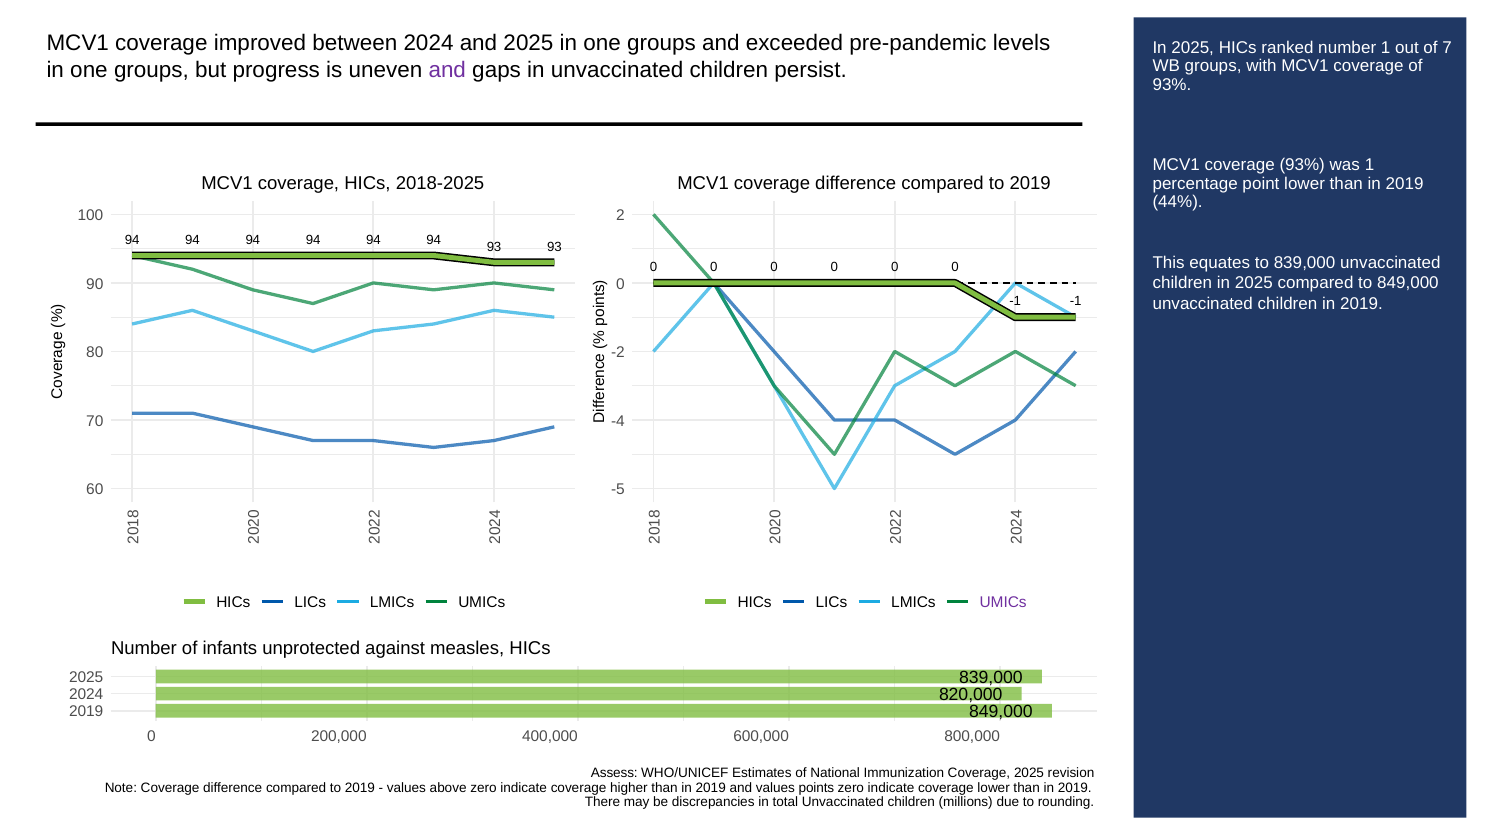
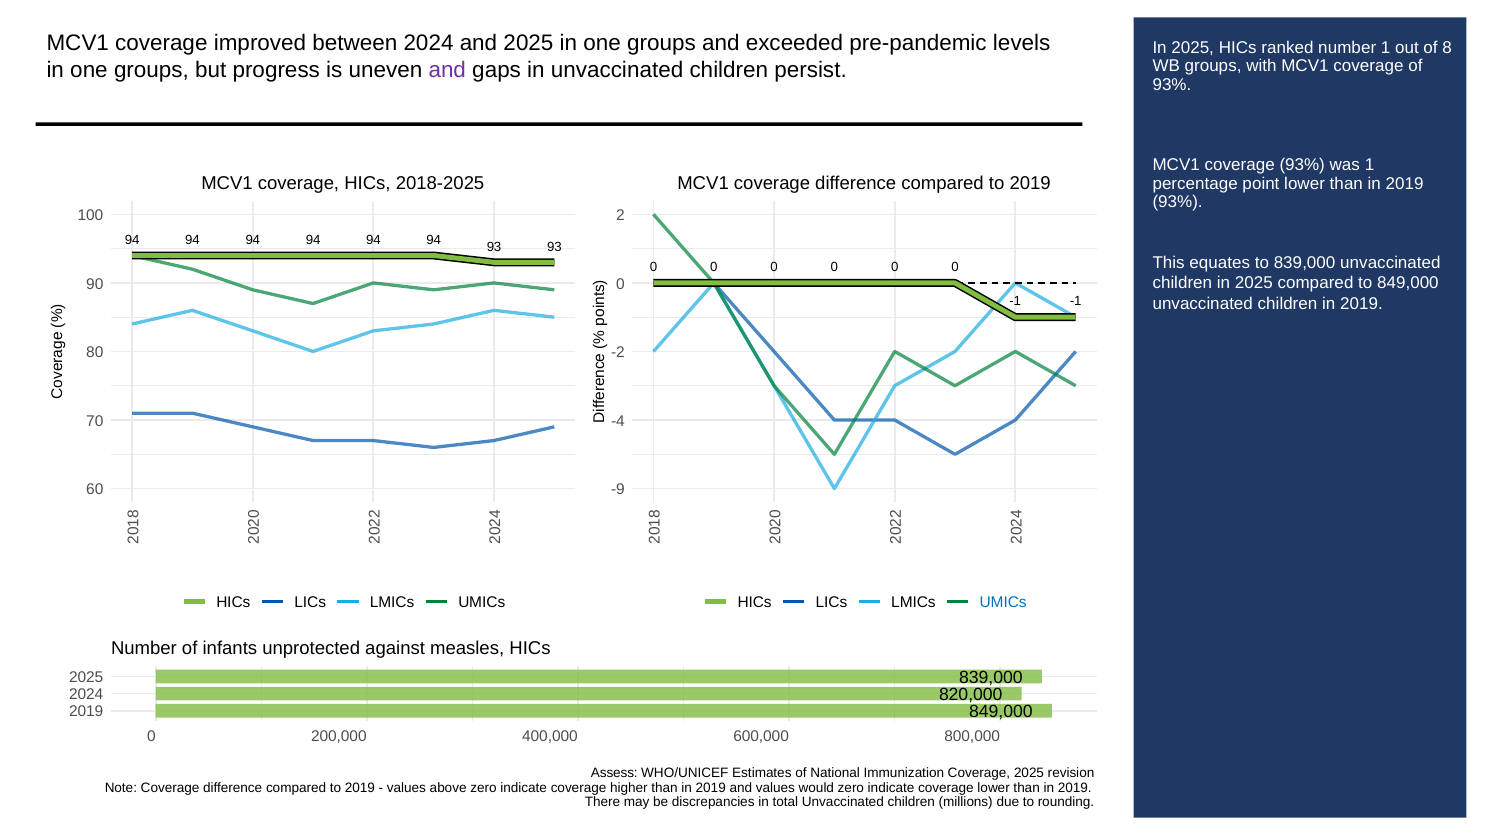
of 7: 7 -> 8 (1447, 48)
44%: 44% -> 93% (1178, 202)
-5: -5 -> -9 (618, 490)
UMICs colour: purple -> blue (1003, 603)
points: points -> would (816, 788)
